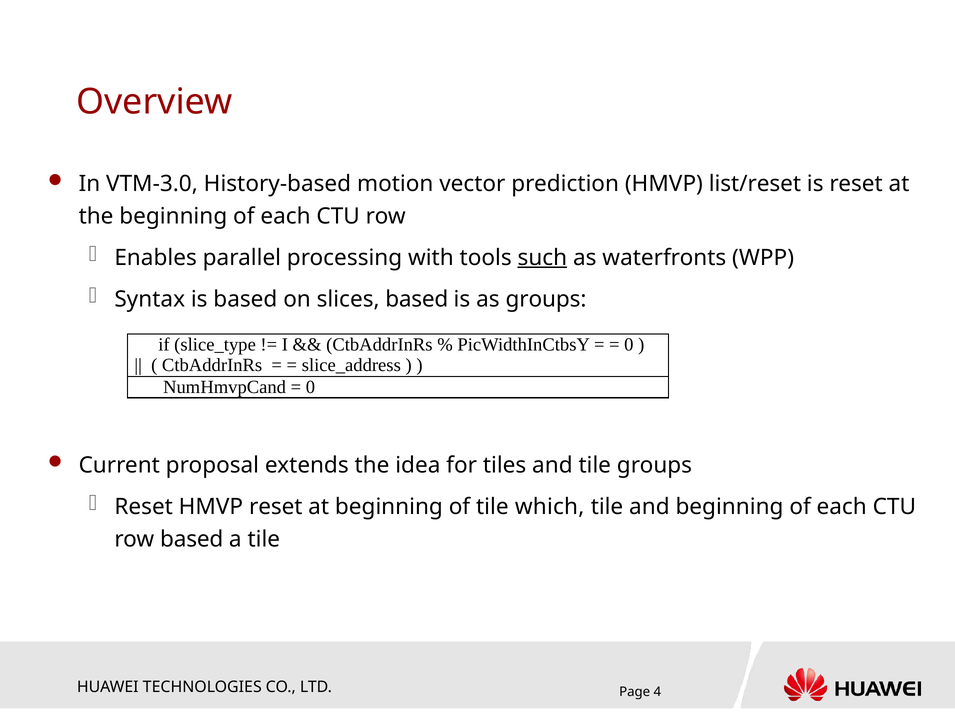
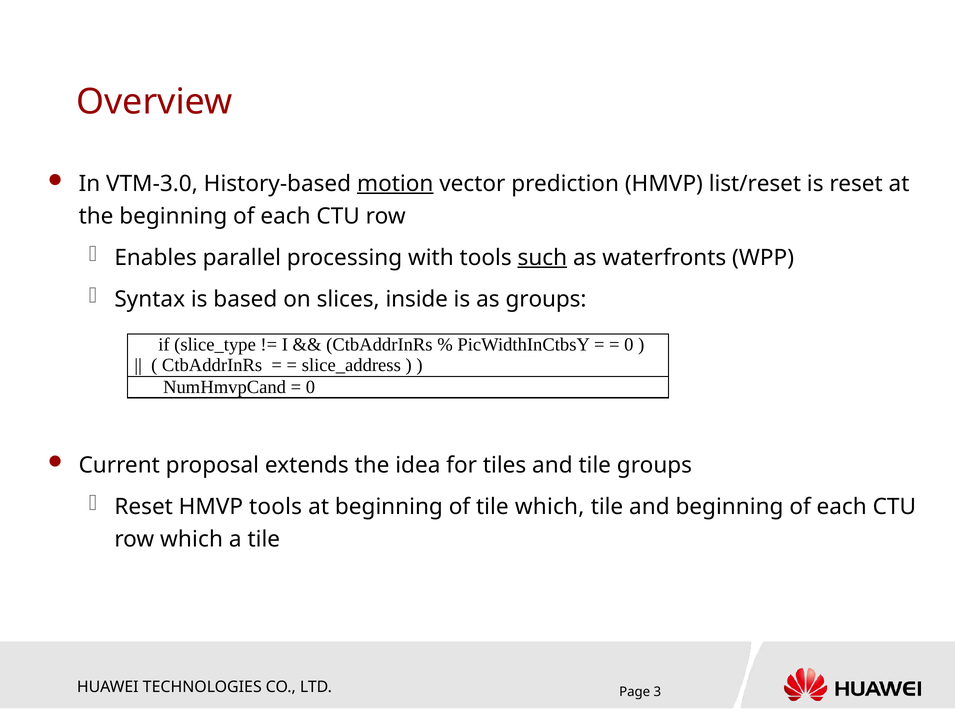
motion underline: none -> present (395, 184)
slices based: based -> inside (417, 299)
HMVP reset: reset -> tools (276, 507)
row based: based -> which (192, 539)
4: 4 -> 3 (657, 692)
